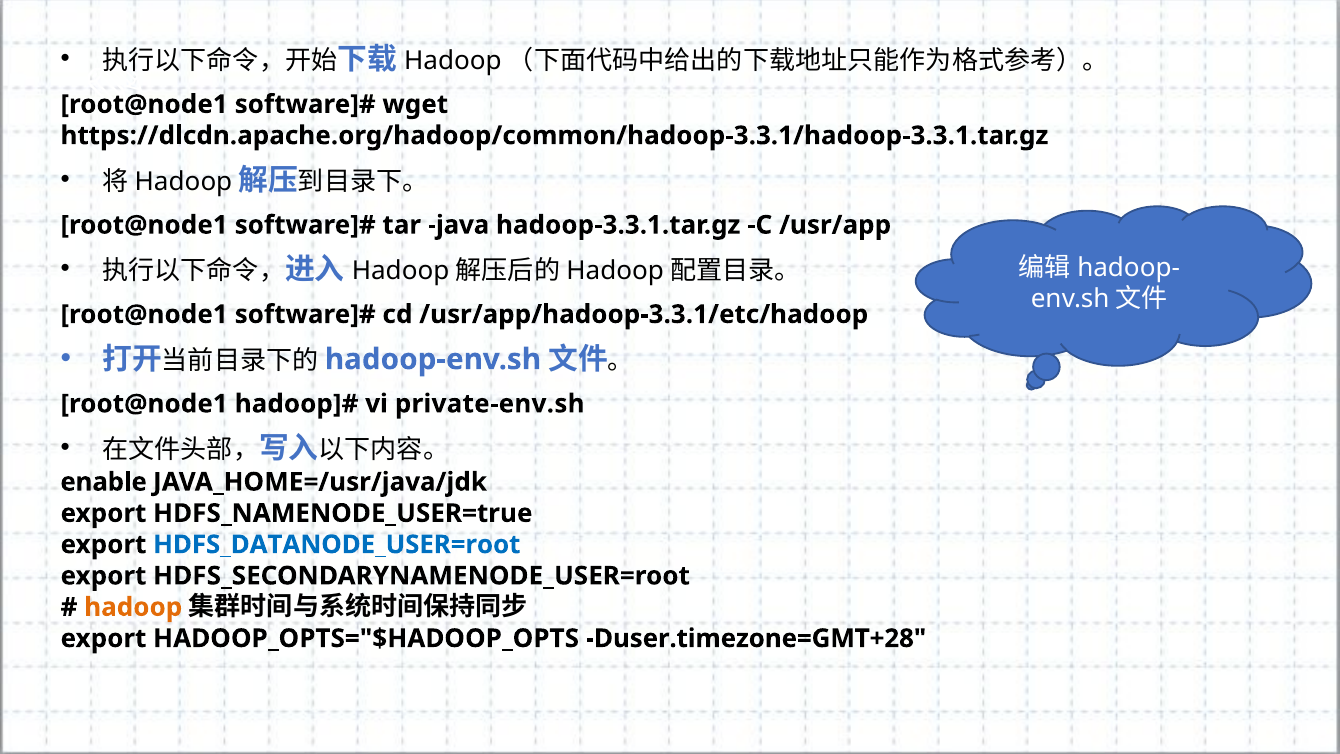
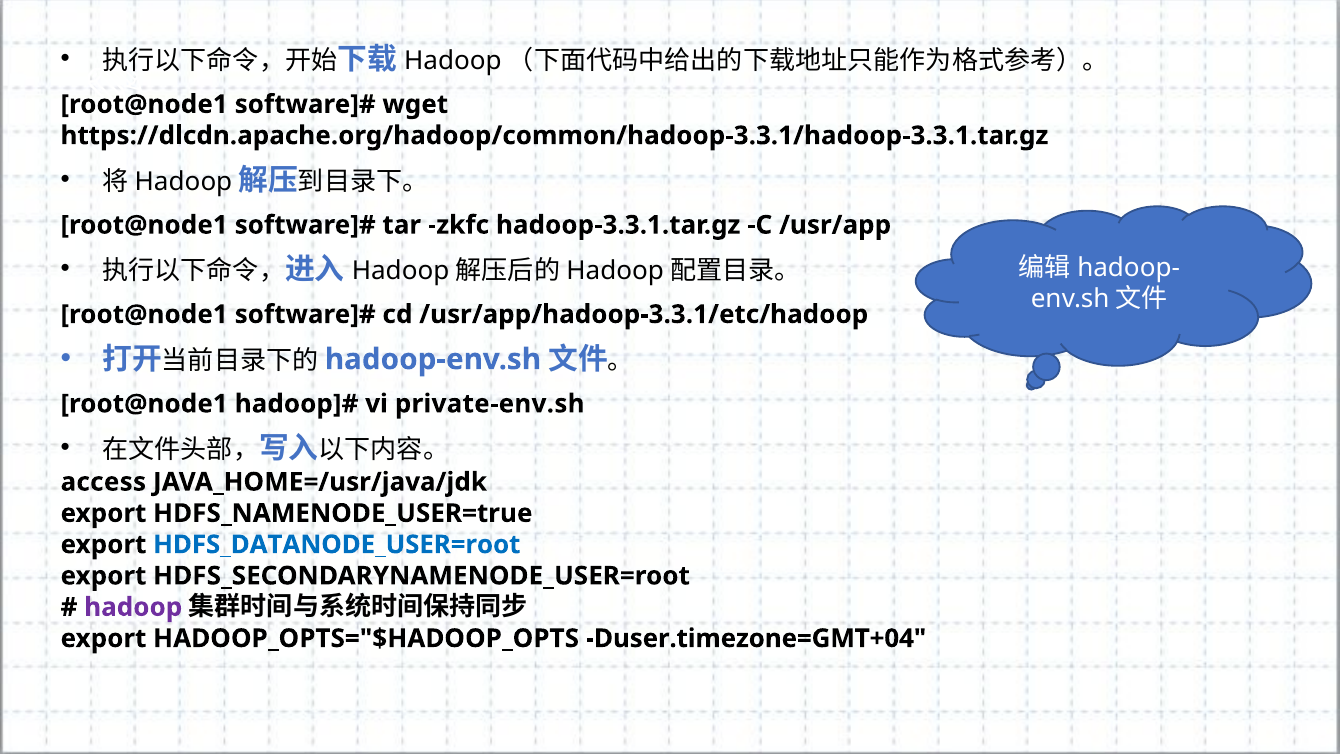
java: java -> zkfc (458, 225)
enable: enable -> access (103, 482)
hadoop colour: orange -> purple (133, 607)
Duser.timezone=GMT+28: Duser.timezone=GMT+28 -> Duser.timezone=GMT+04 (756, 638)
